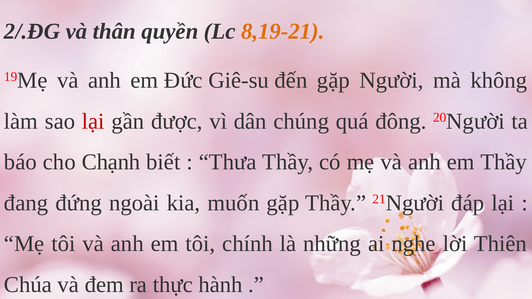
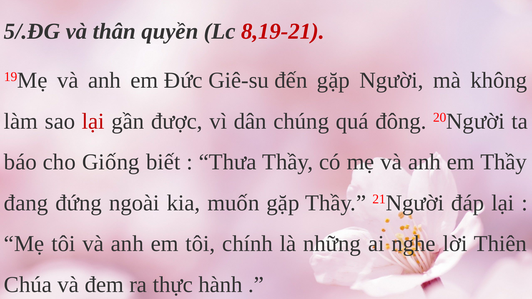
2/.ĐG: 2/.ĐG -> 5/.ĐG (32, 31)
8,19-21 colour: orange -> red (283, 31)
Chạnh: Chạnh -> Giống (111, 162)
